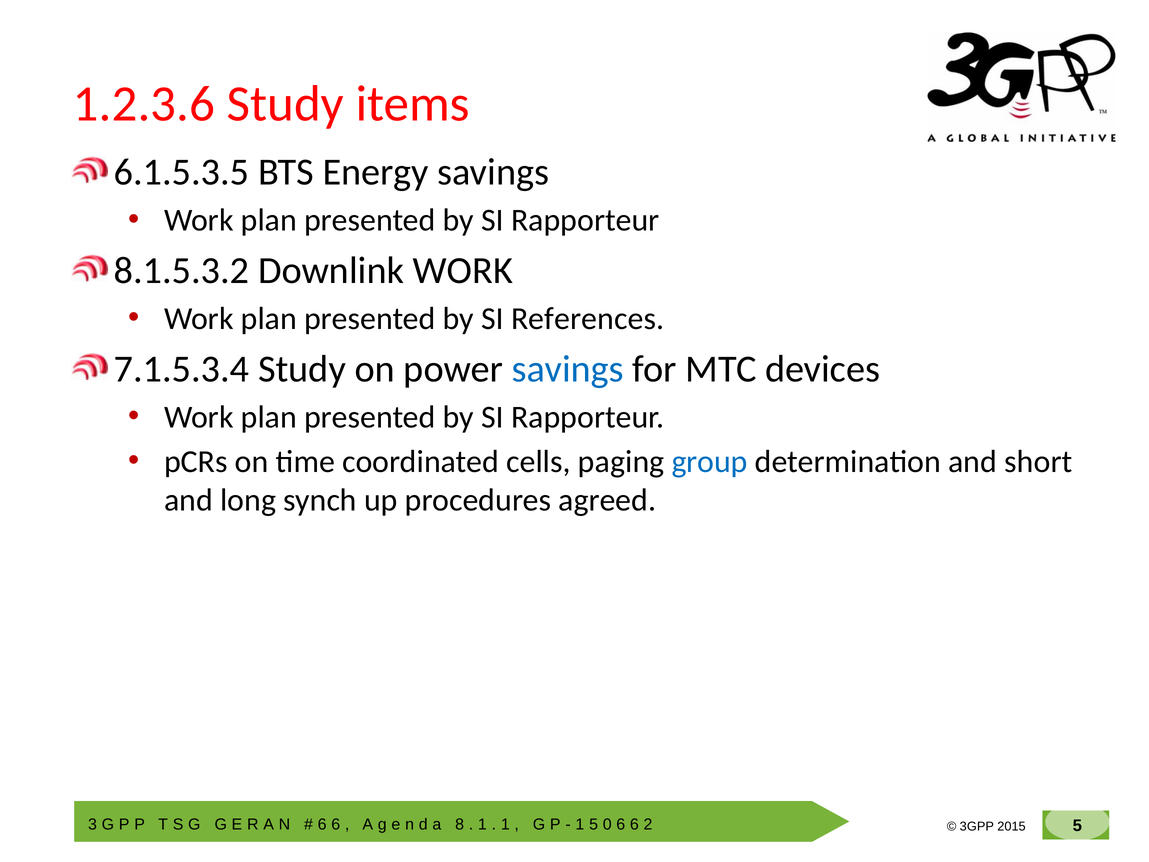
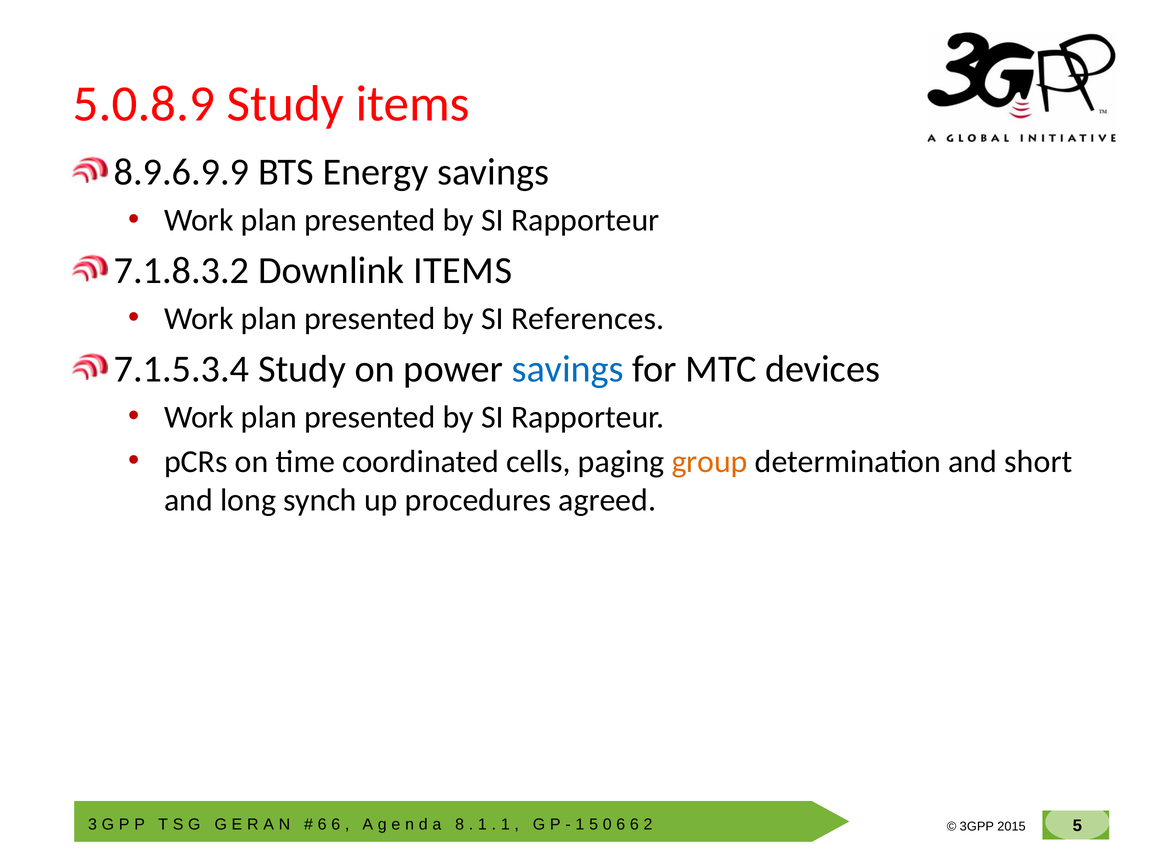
1.2.3.6: 1.2.3.6 -> 5.0.8.9 (144, 104)
6.1.5.3.5: 6.1.5.3.5 -> 8.9.6.9.9 (182, 172)
8.1.5.3.2: 8.1.5.3.2 -> 7.1.8.3.2 (182, 270)
Downlink WORK: WORK -> ITEMS (463, 270)
group colour: blue -> orange (710, 462)
